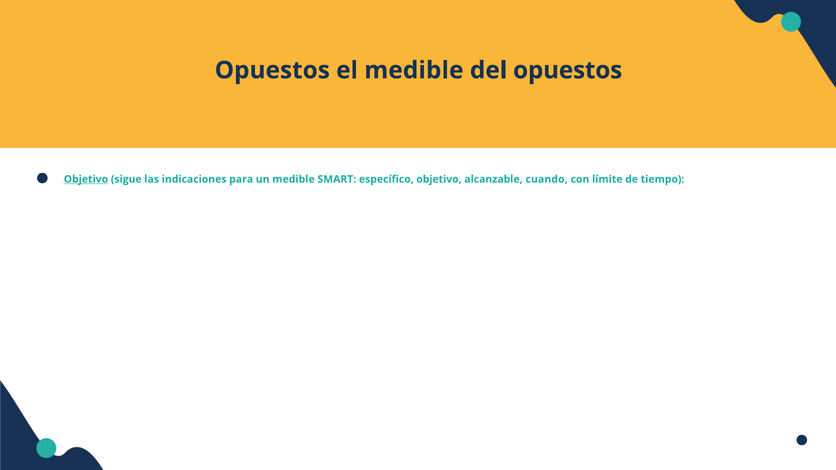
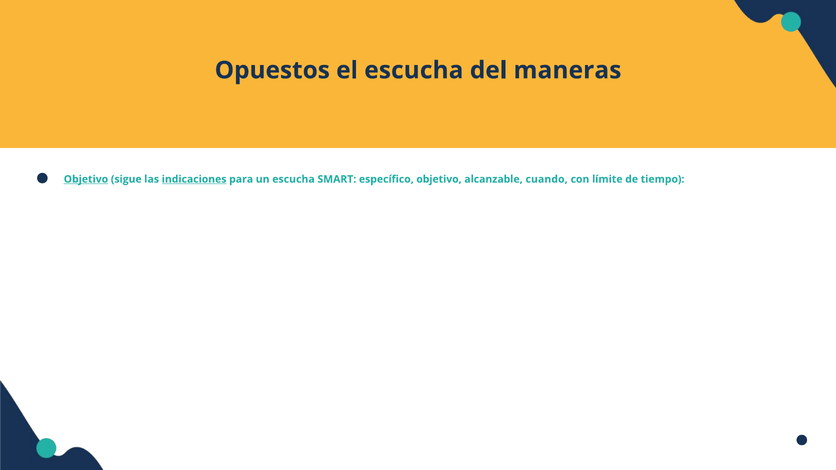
el medible: medible -> escucha (414, 70)
del opuestos: opuestos -> maneras (567, 70)
indicaciones underline: none -> present (194, 179)
un medible: medible -> escucha (293, 179)
